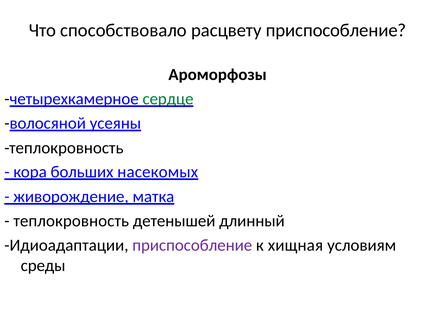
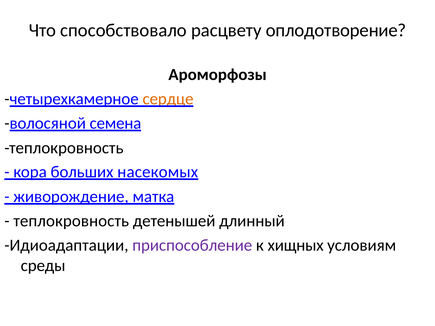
расцвету приспособление: приспособление -> оплодотворение (336, 30)
сердце colour: green -> orange (168, 99)
усеяны: усеяны -> семена (115, 123)
хищная: хищная -> хищных (296, 245)
